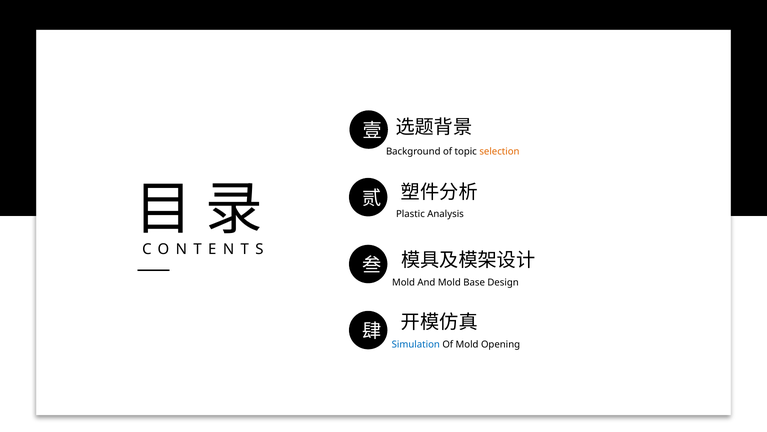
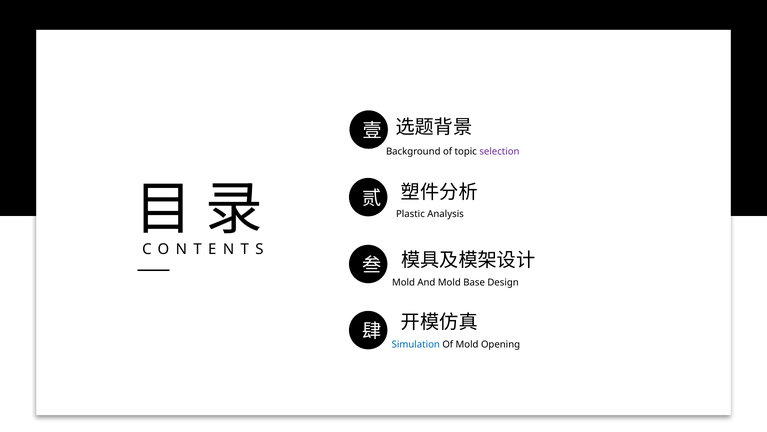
selection colour: orange -> purple (499, 152)
